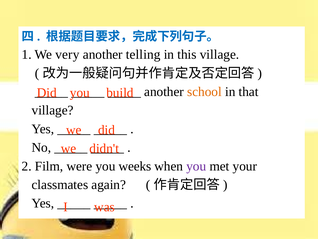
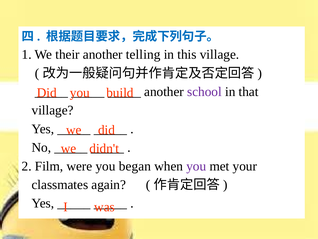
very: very -> their (67, 54)
school colour: orange -> purple (204, 92)
weeks: weeks -> began (135, 166)
